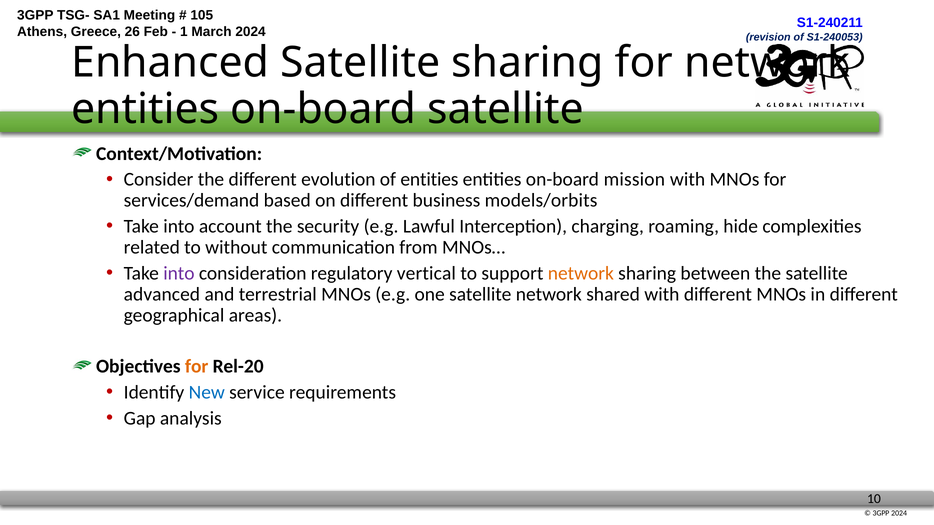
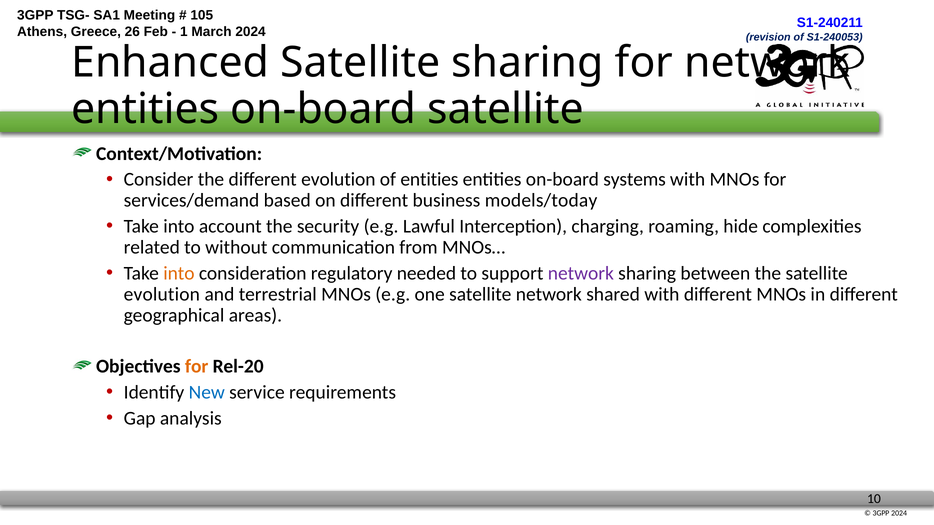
mission: mission -> systems (635, 180)
models/orbits: models/orbits -> models/today (541, 201)
into colour: purple -> orange (179, 273)
vertical: vertical -> needed (426, 273)
network colour: orange -> purple (581, 273)
advanced: advanced -> evolution (162, 294)
